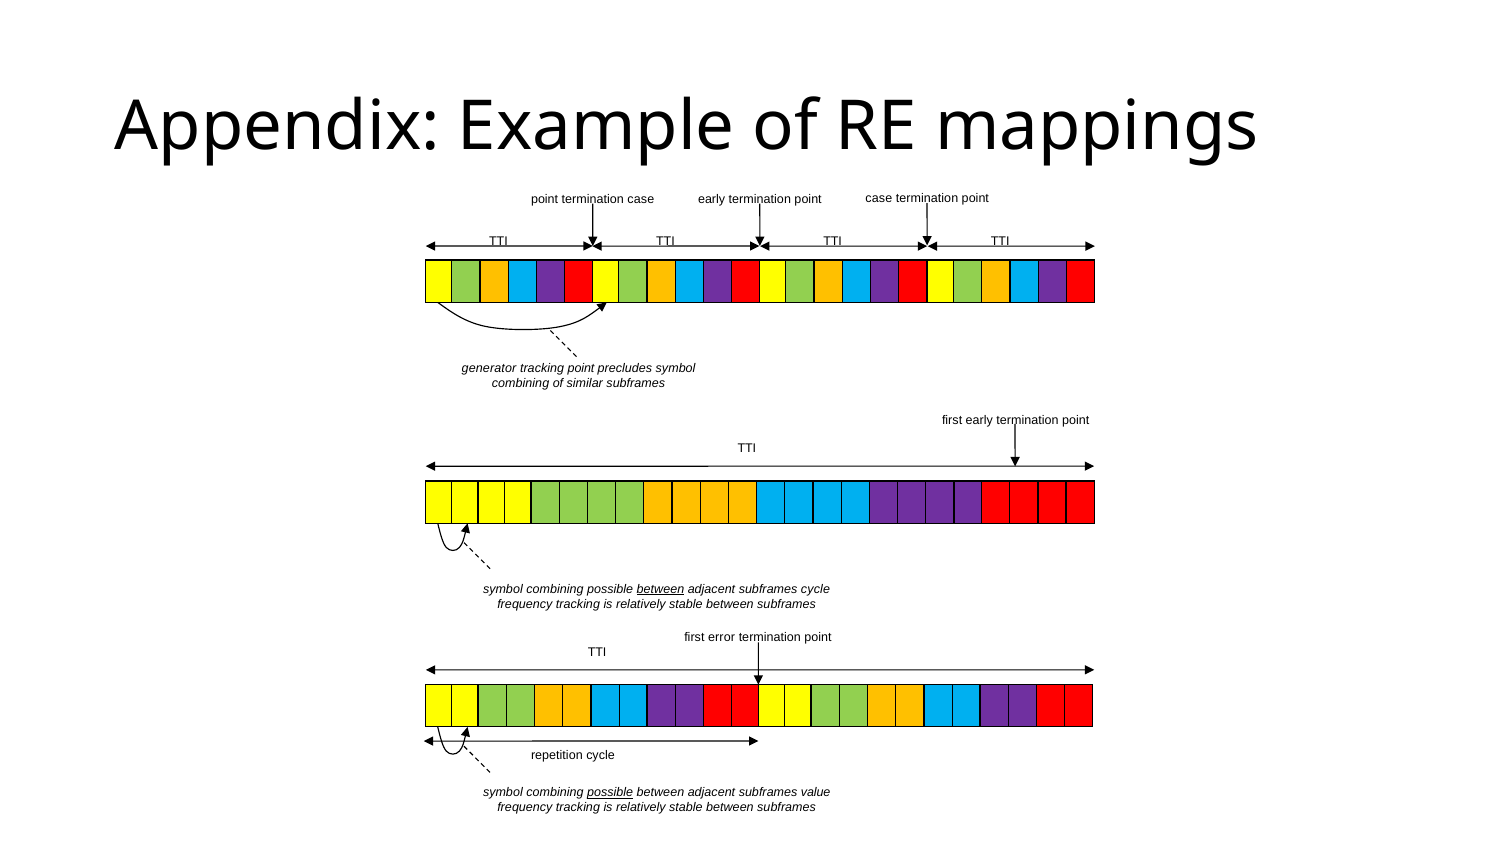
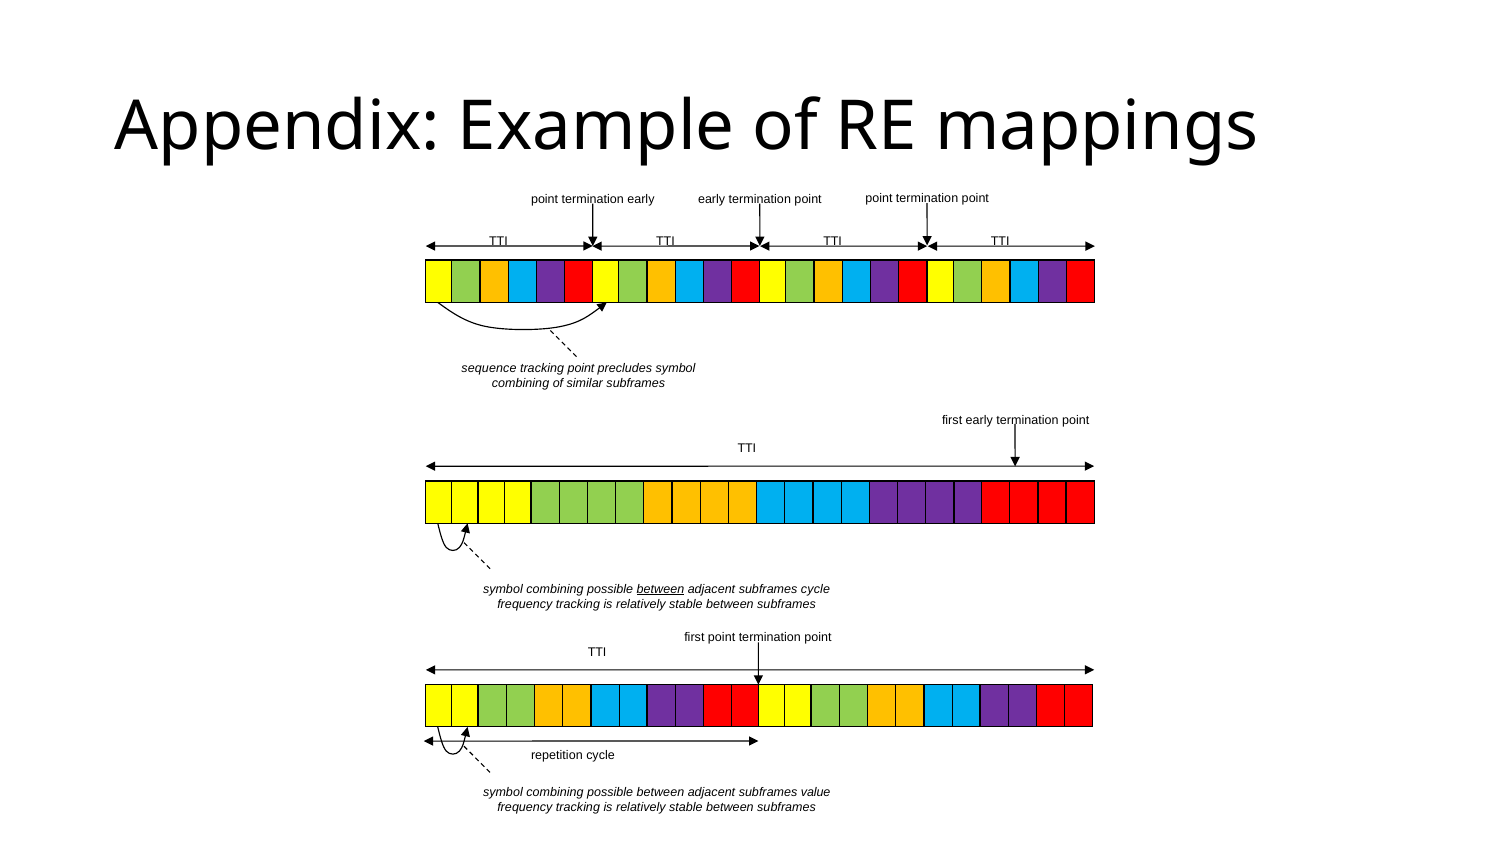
termination case: case -> early (641, 199)
point case: case -> point (879, 199)
generator: generator -> sequence (489, 368)
first error: error -> point (722, 638)
possible underline: present -> none (610, 793)
